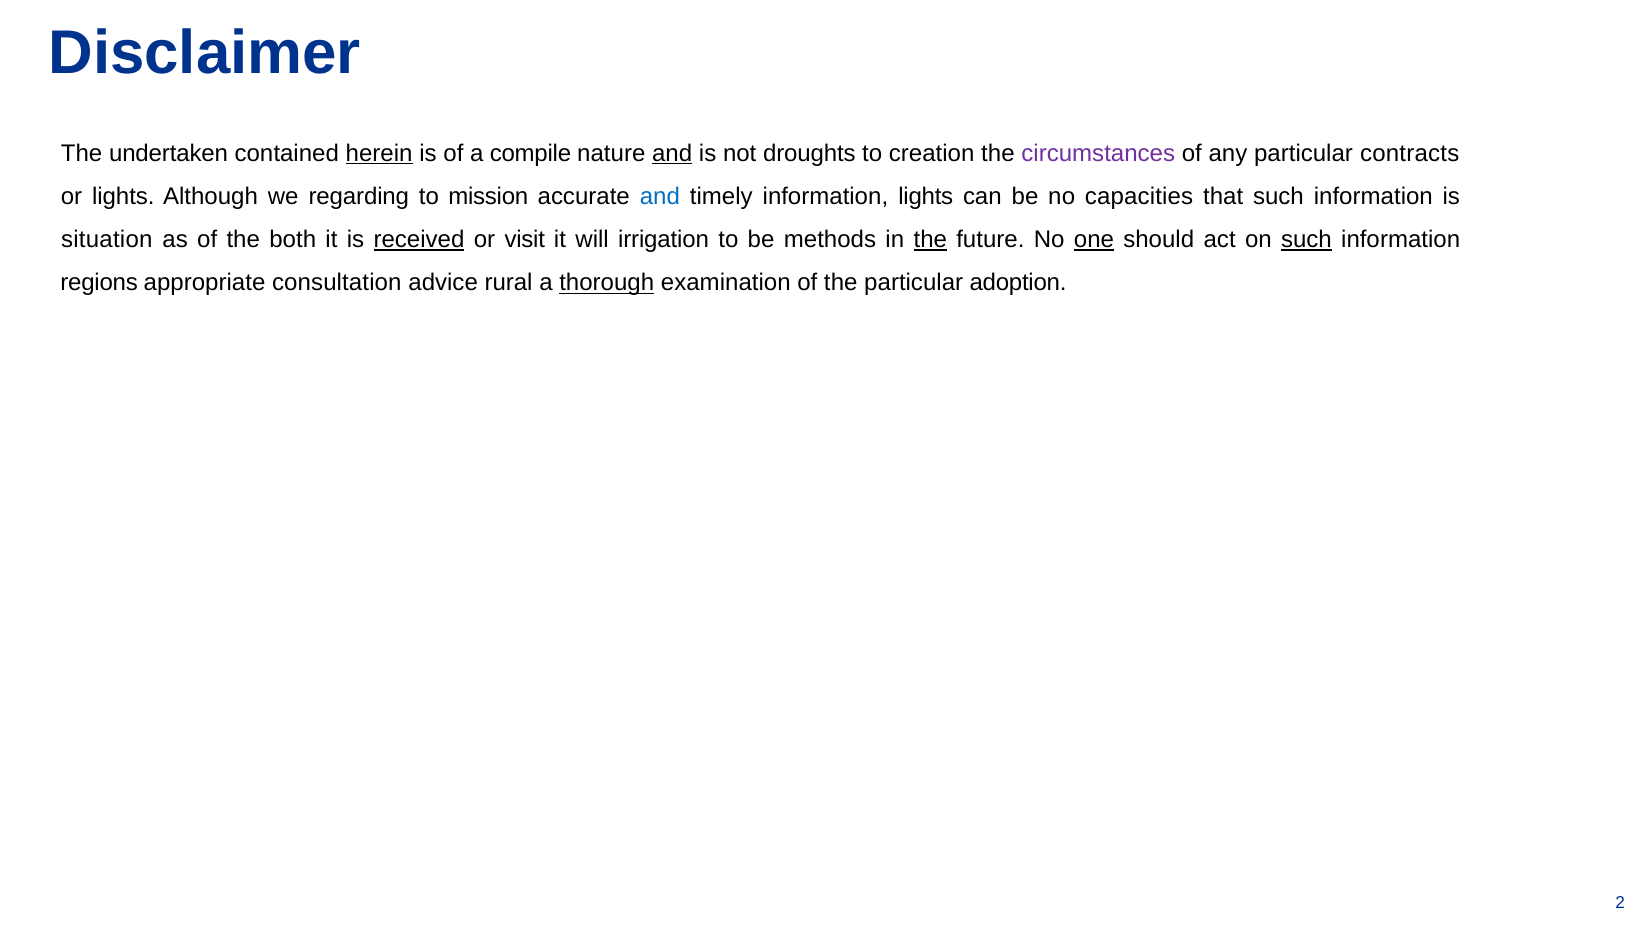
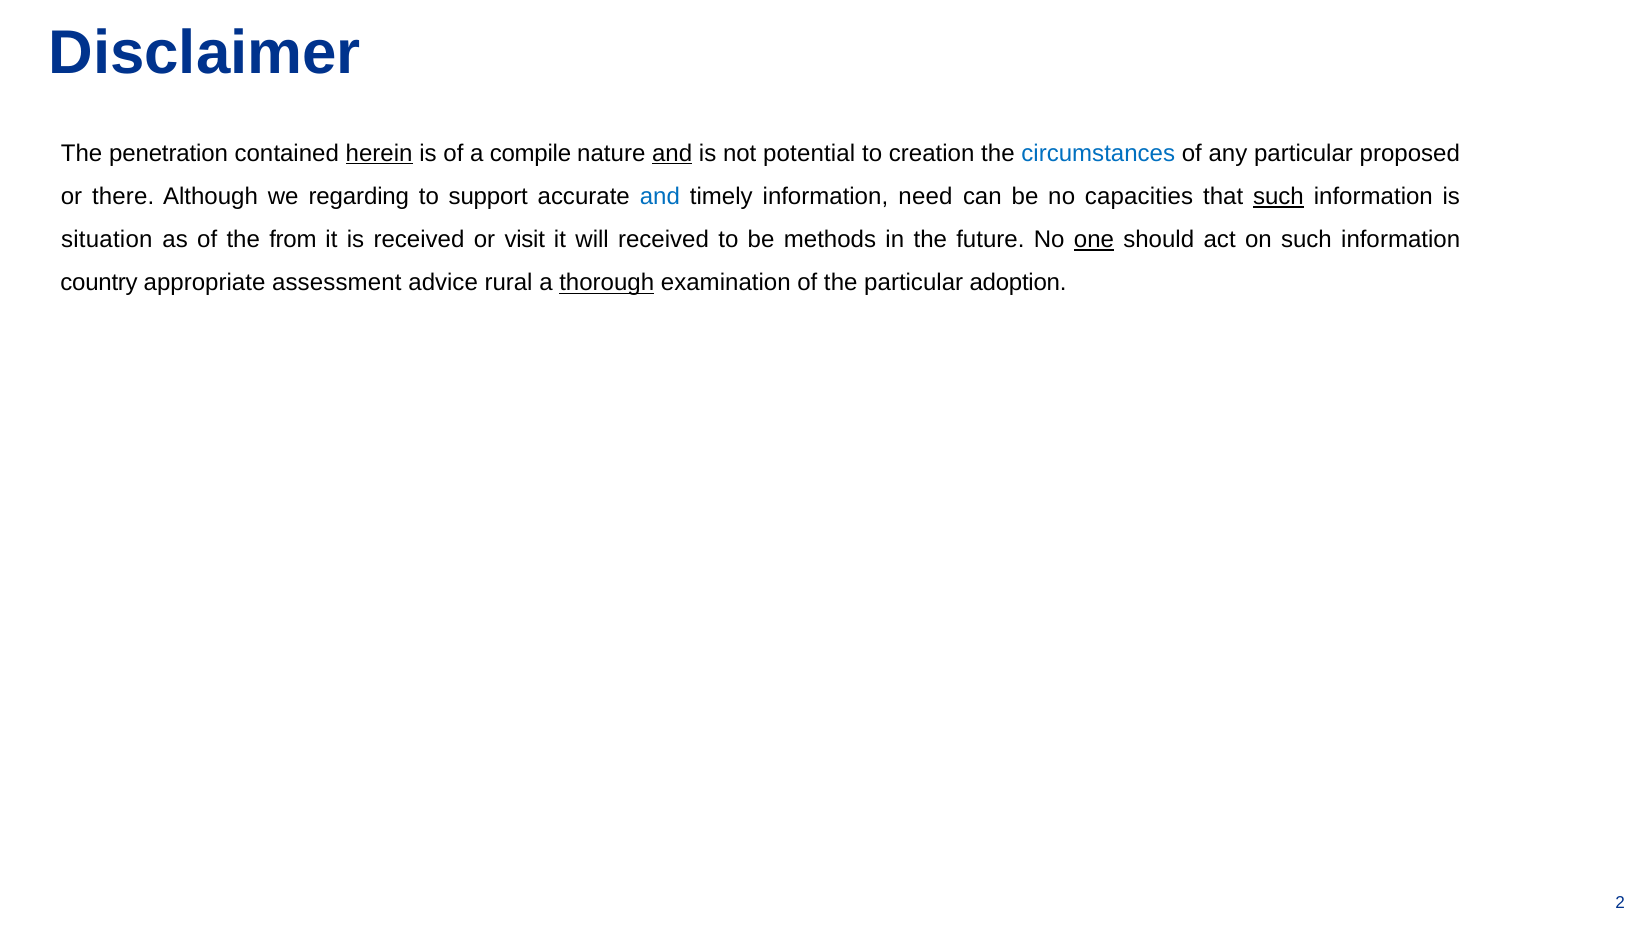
undertaken: undertaken -> penetration (169, 153)
droughts: droughts -> potential (809, 153)
circumstances colour: purple -> blue (1098, 153)
contracts: contracts -> proposed (1410, 153)
or lights: lights -> there (123, 197)
mission: mission -> support (488, 197)
information lights: lights -> need (926, 197)
such underline: none -> present (1278, 197)
both: both -> from (293, 240)
received underline: present -> none (419, 240)
will irrigation: irrigation -> received (663, 240)
the underline: present -> none (930, 240)
such underline: present -> none (1306, 240)
regions: regions -> country (99, 283)
consultation: consultation -> assessment (337, 283)
